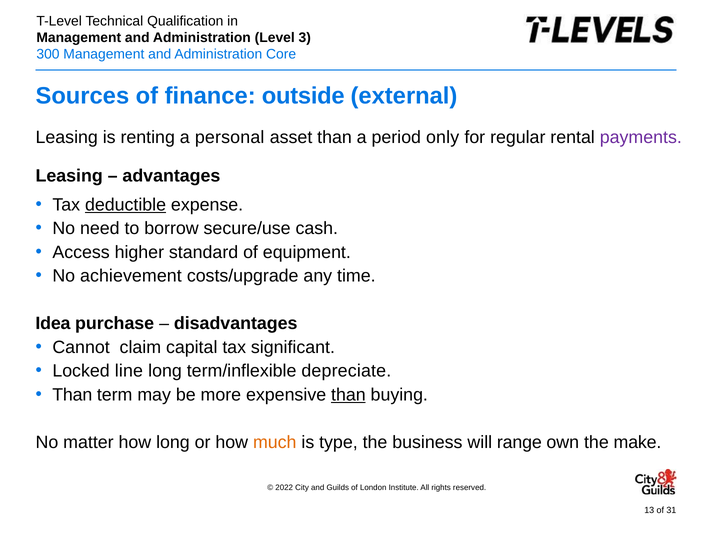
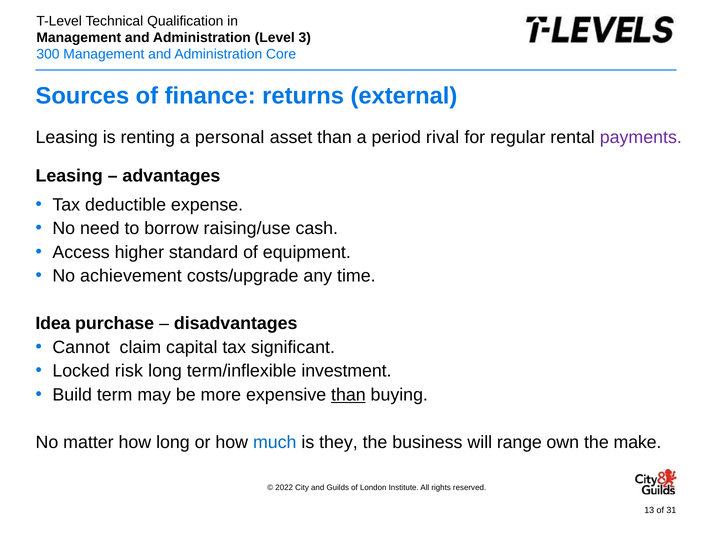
outside: outside -> returns (303, 96)
only: only -> rival (443, 138)
deductible underline: present -> none (126, 205)
secure/use: secure/use -> raising/use (247, 229)
line: line -> risk (129, 371)
depreciate: depreciate -> investment (346, 371)
Than: Than -> Build (72, 395)
much colour: orange -> blue (275, 442)
type: type -> they (338, 442)
